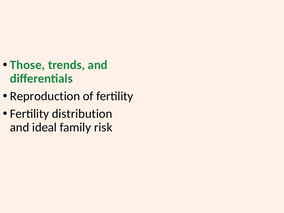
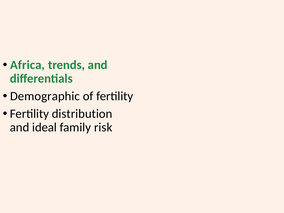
Those: Those -> Africa (27, 65)
Reproduction: Reproduction -> Demographic (45, 96)
